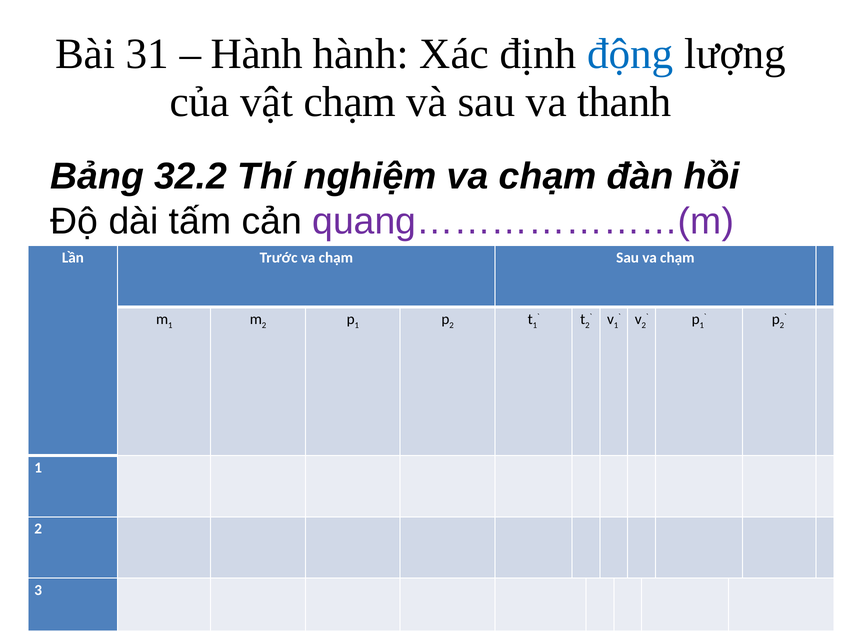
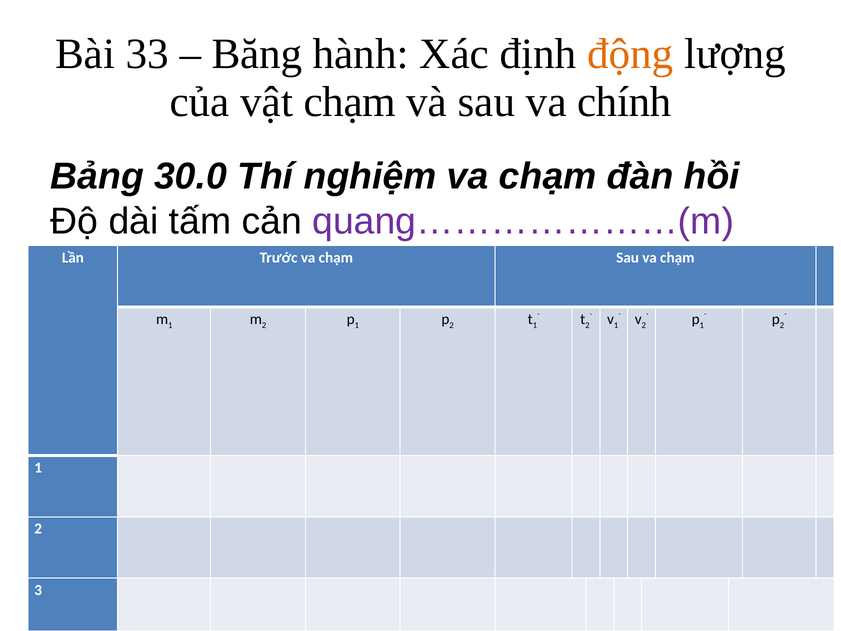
31: 31 -> 33 (147, 54)
Hành: Hành -> Băng (257, 54)
động colour: blue -> orange (630, 54)
thanh: thanh -> chính (624, 102)
32.2: 32.2 -> 30.0 (191, 176)
